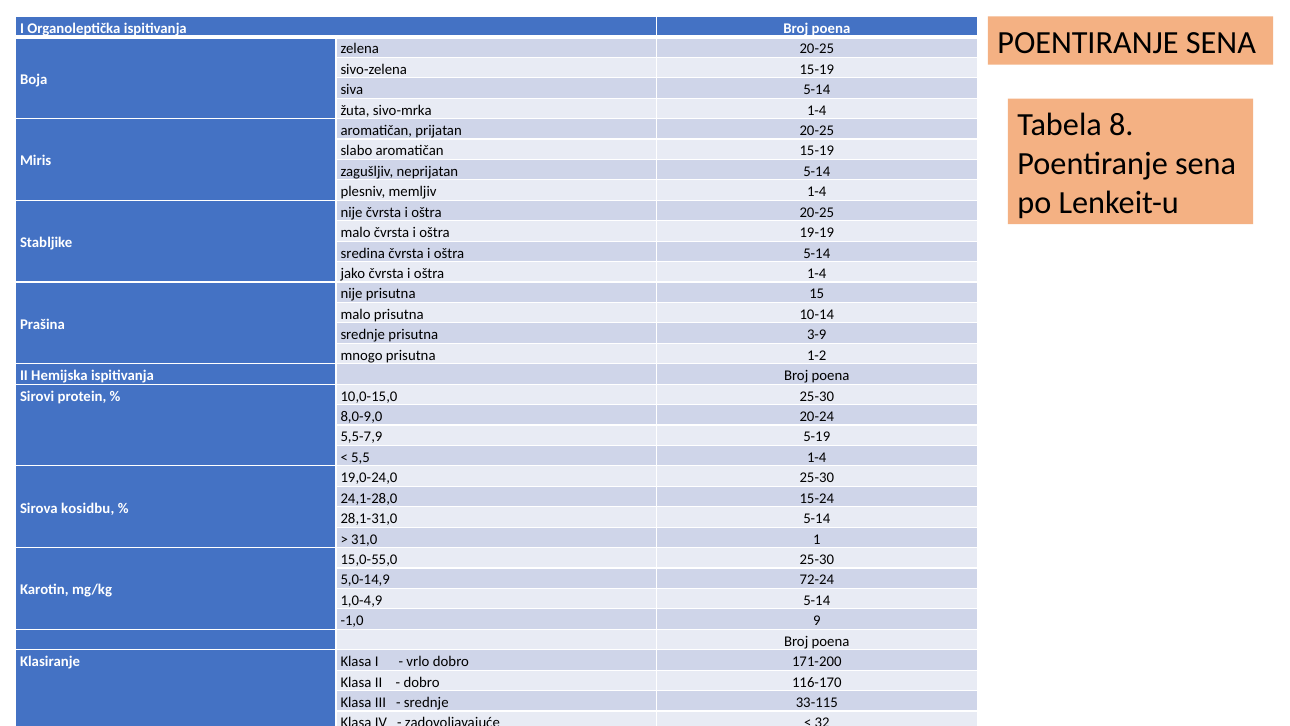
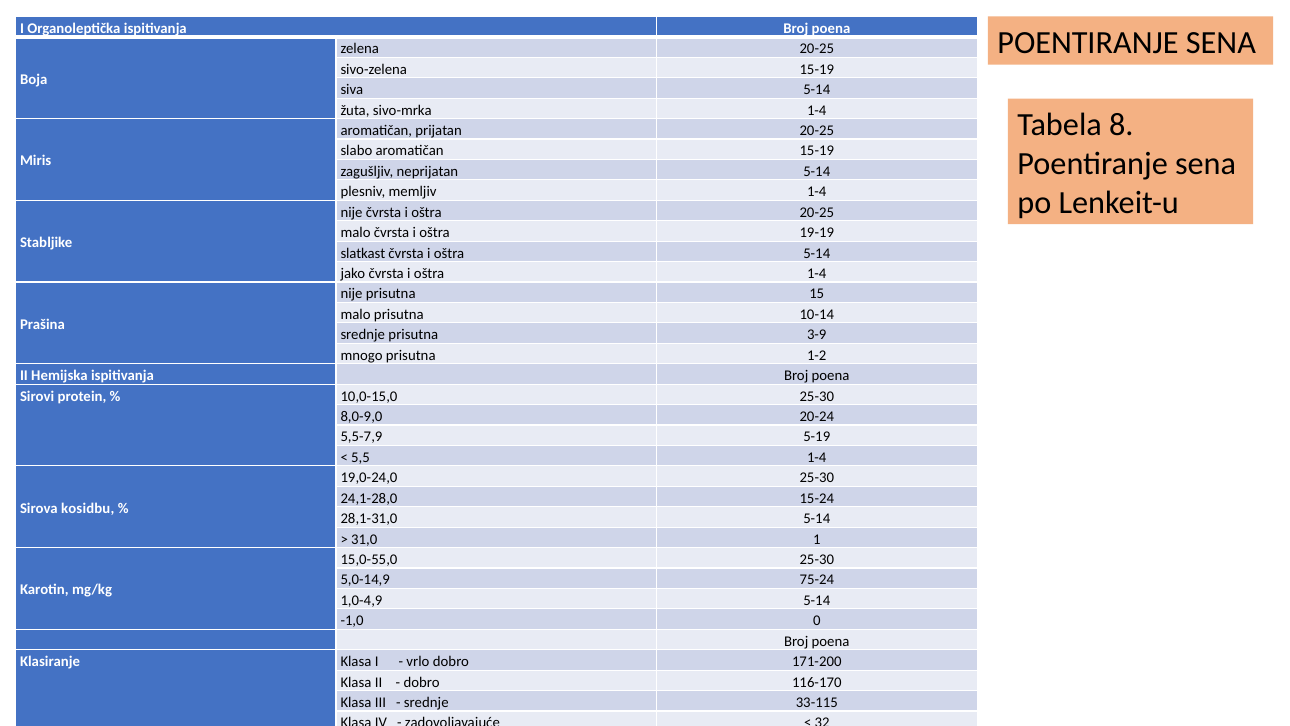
sredina: sredina -> slatkast (363, 253)
72-24: 72-24 -> 75-24 (817, 580)
9: 9 -> 0 (817, 621)
